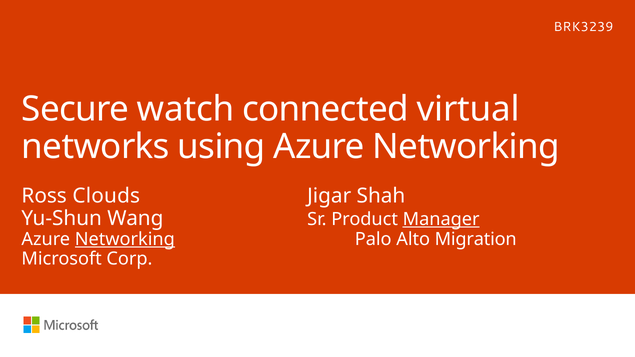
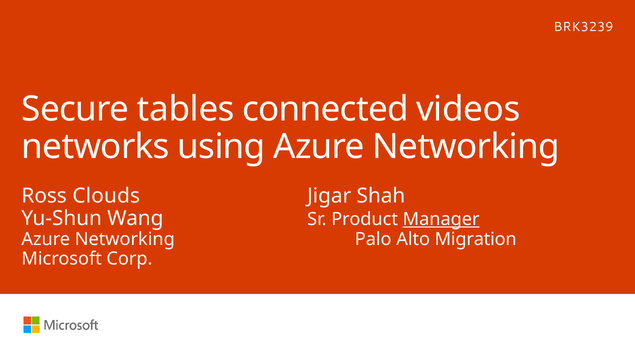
watch: watch -> tables (186, 109)
virtual: virtual -> videos (468, 109)
Networking underline: present -> none (125, 239)
